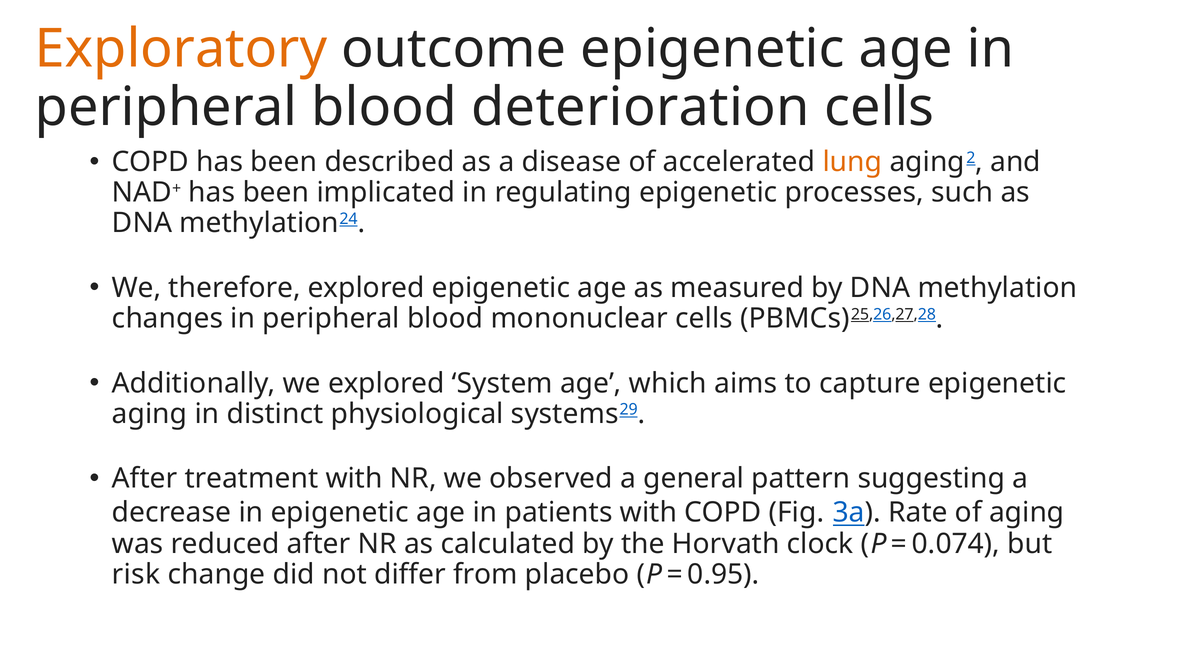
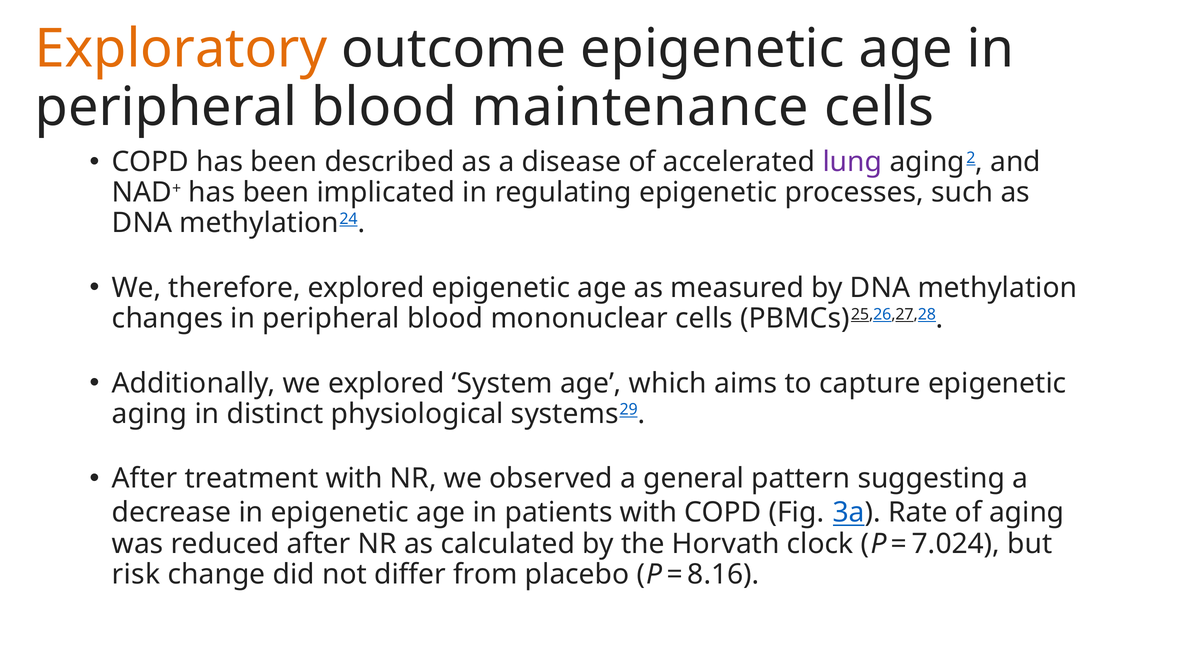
deterioration: deterioration -> maintenance (640, 107)
lung colour: orange -> purple (852, 162)
0.074: 0.074 -> 7.024 (956, 544)
0.95: 0.95 -> 8.16 (723, 574)
